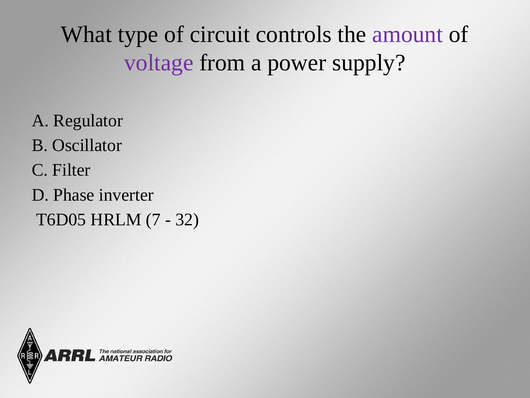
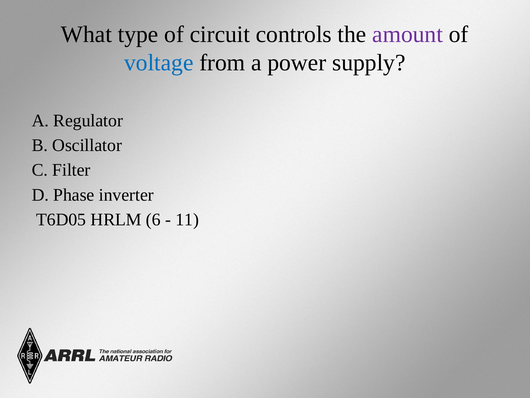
voltage colour: purple -> blue (159, 63)
7: 7 -> 6 (153, 219)
32: 32 -> 11 (187, 219)
